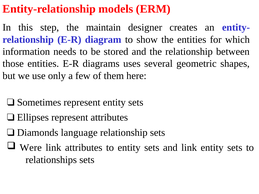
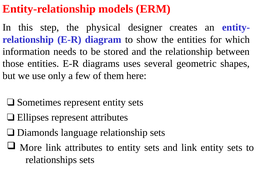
maintain: maintain -> physical (103, 27)
Were: Were -> More (31, 148)
